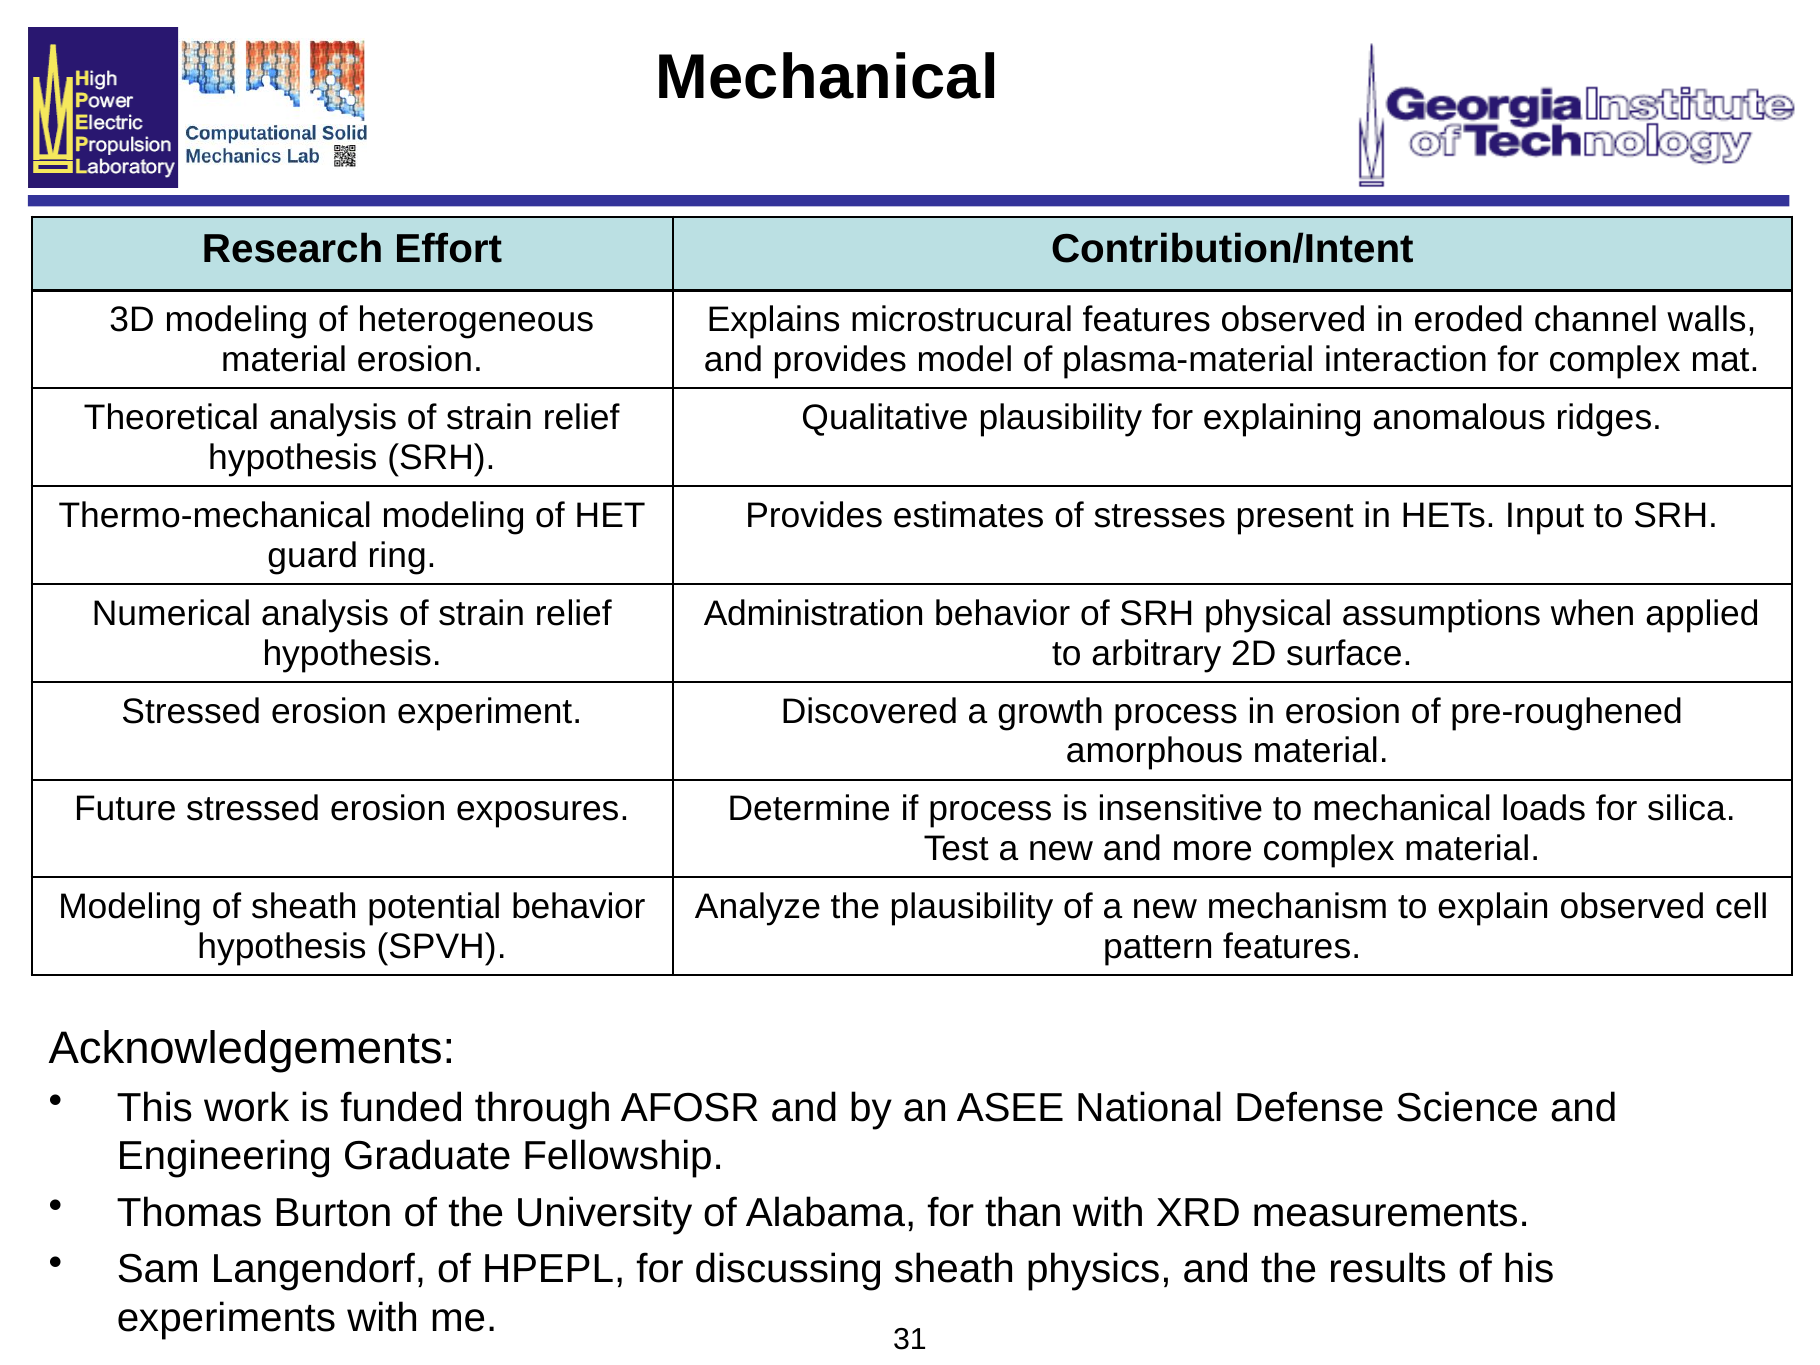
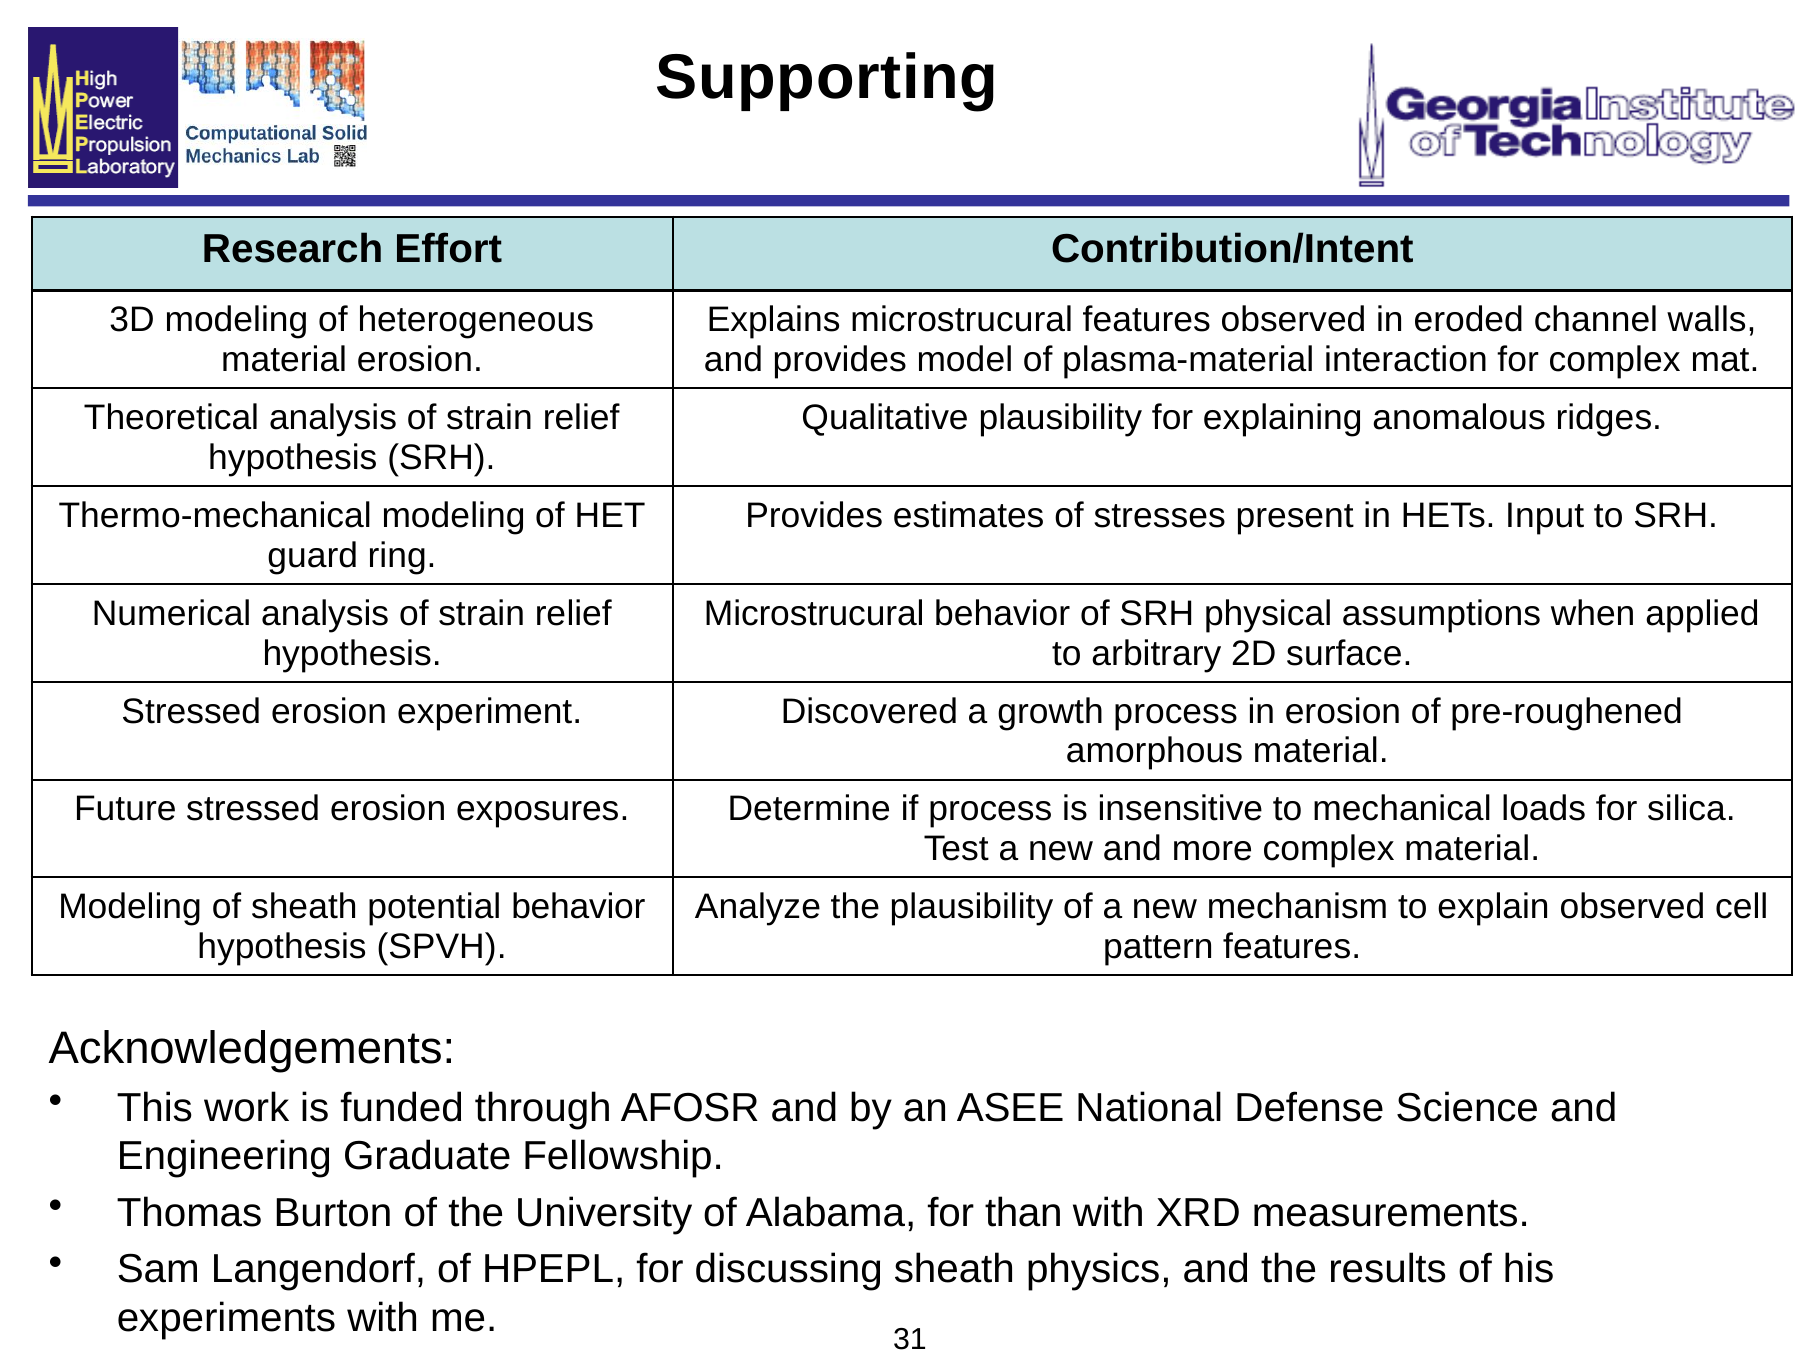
Mechanical: Mechanical -> Supporting (827, 78)
Administration: Administration -> Microstrucural (814, 614)
